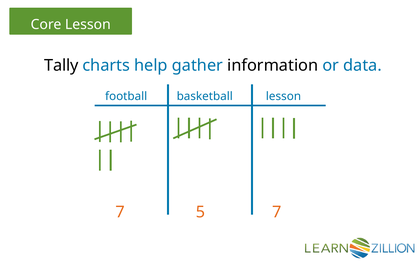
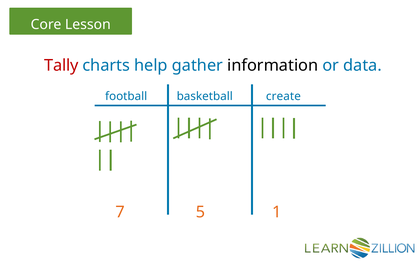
Tally colour: black -> red (61, 66)
basketball lesson: lesson -> create (283, 97)
5 7: 7 -> 1 (277, 213)
